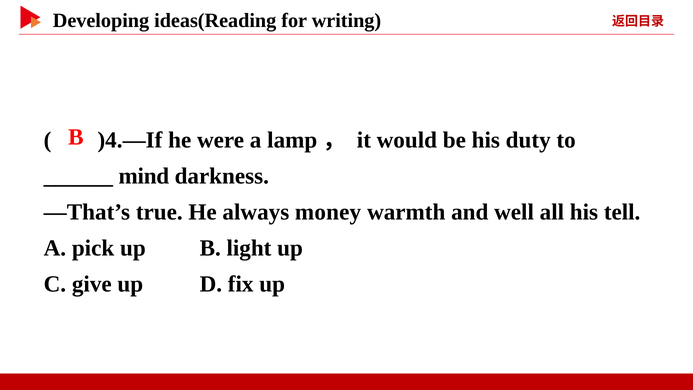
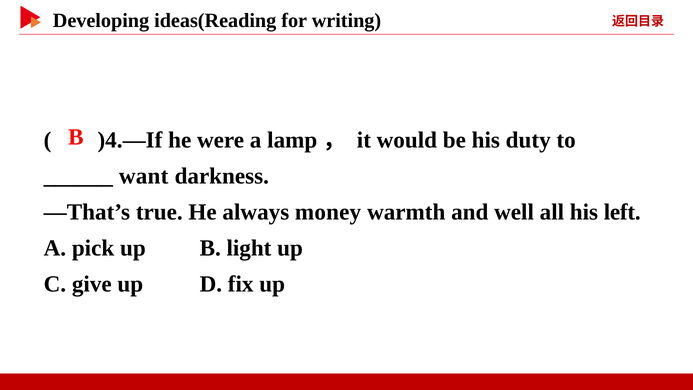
mind: mind -> want (144, 176)
tell: tell -> left (622, 212)
